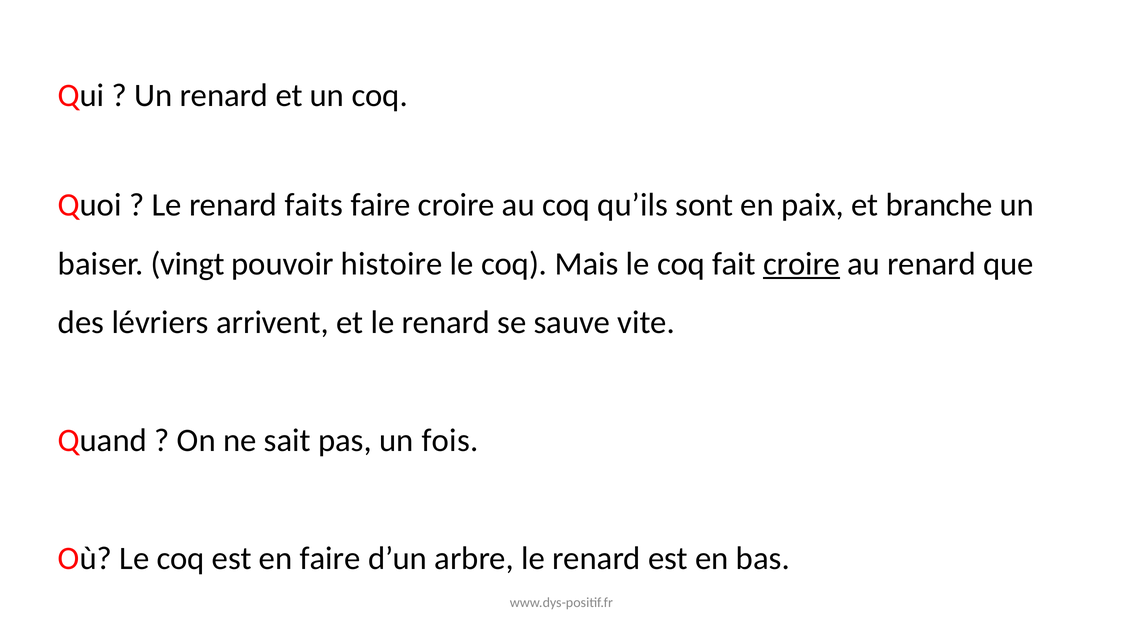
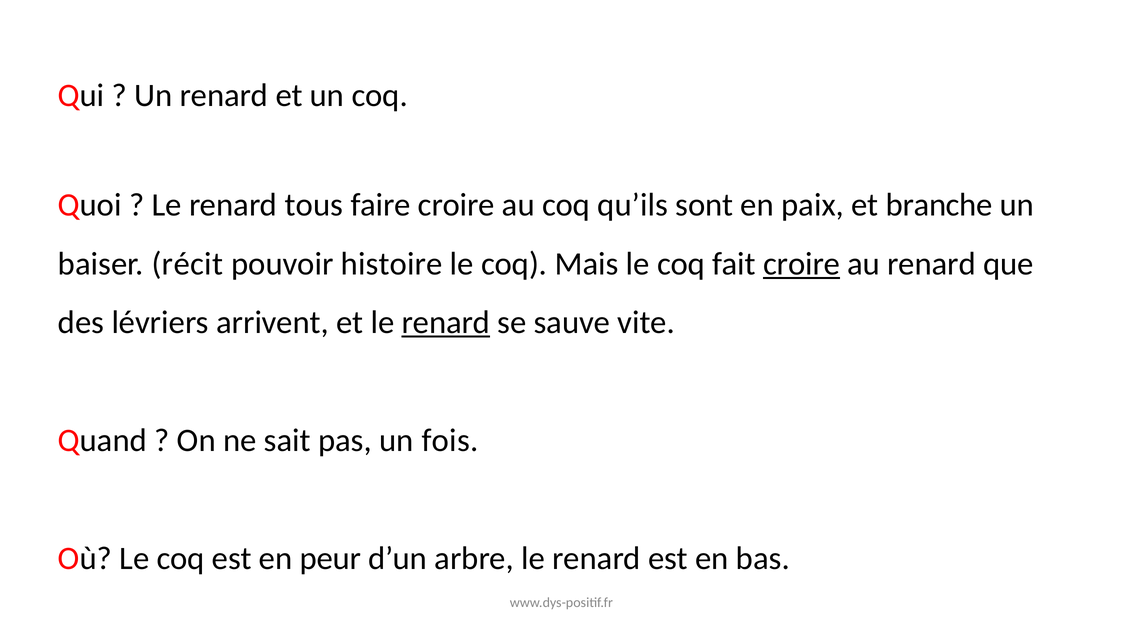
faits: faits -> tous (314, 205)
vingt: vingt -> récit (187, 264)
renard underline: none -> present (446, 323)
en faire: faire -> peur (330, 559)
